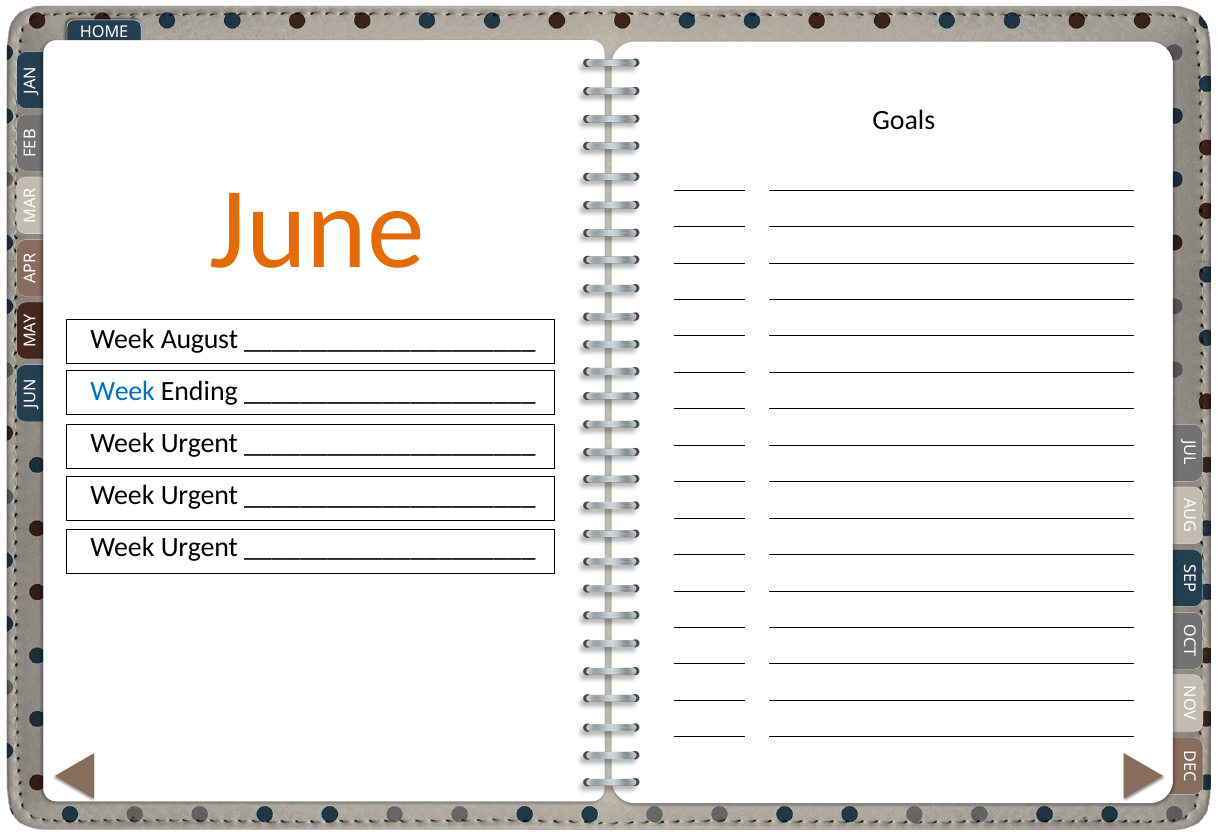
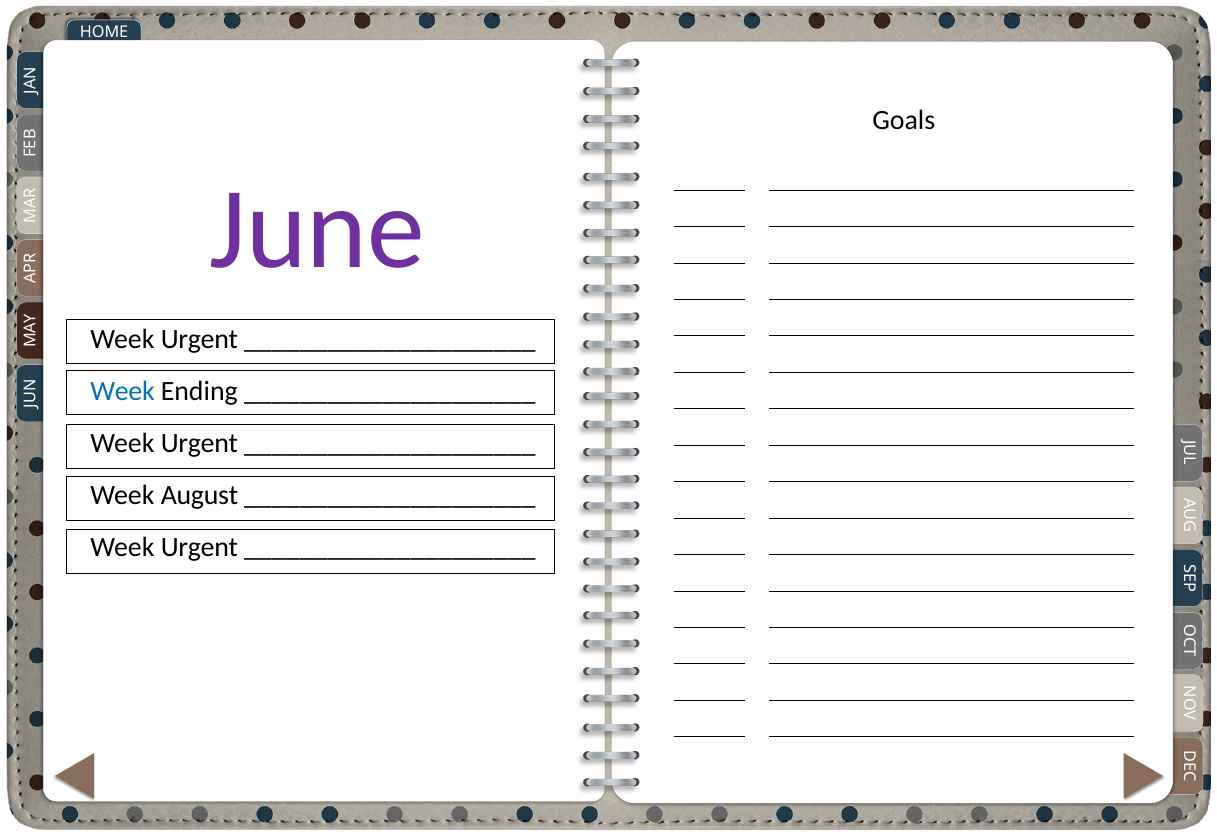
June colour: orange -> purple (317, 230)
August: August -> Urgent (199, 340)
Urgent: Urgent -> August (199, 495)
